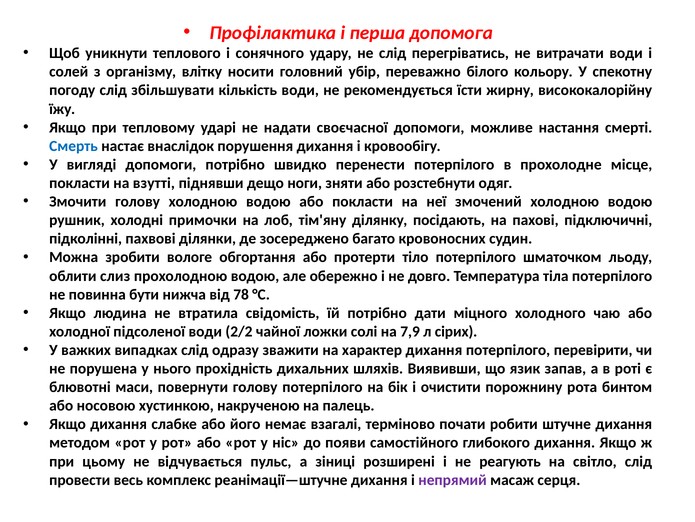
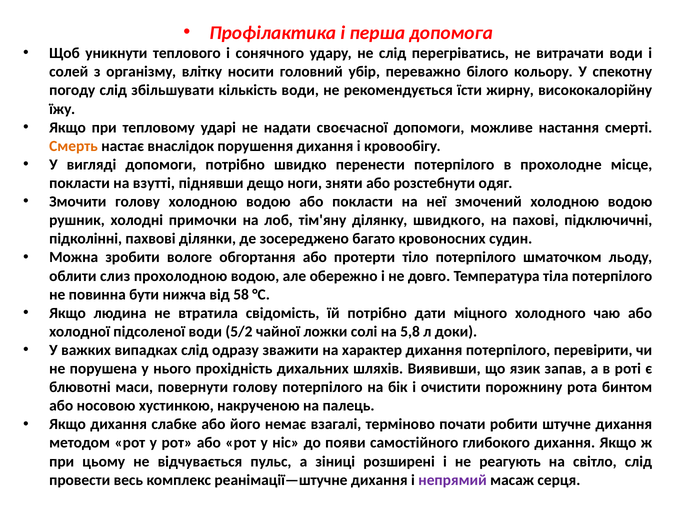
Смерть colour: blue -> orange (74, 146)
посідають: посідають -> швидкого (449, 220)
78: 78 -> 58 (241, 294)
2/2: 2/2 -> 5/2 (239, 331)
7,9: 7,9 -> 5,8 (410, 331)
сірих: сірих -> доки (456, 331)
